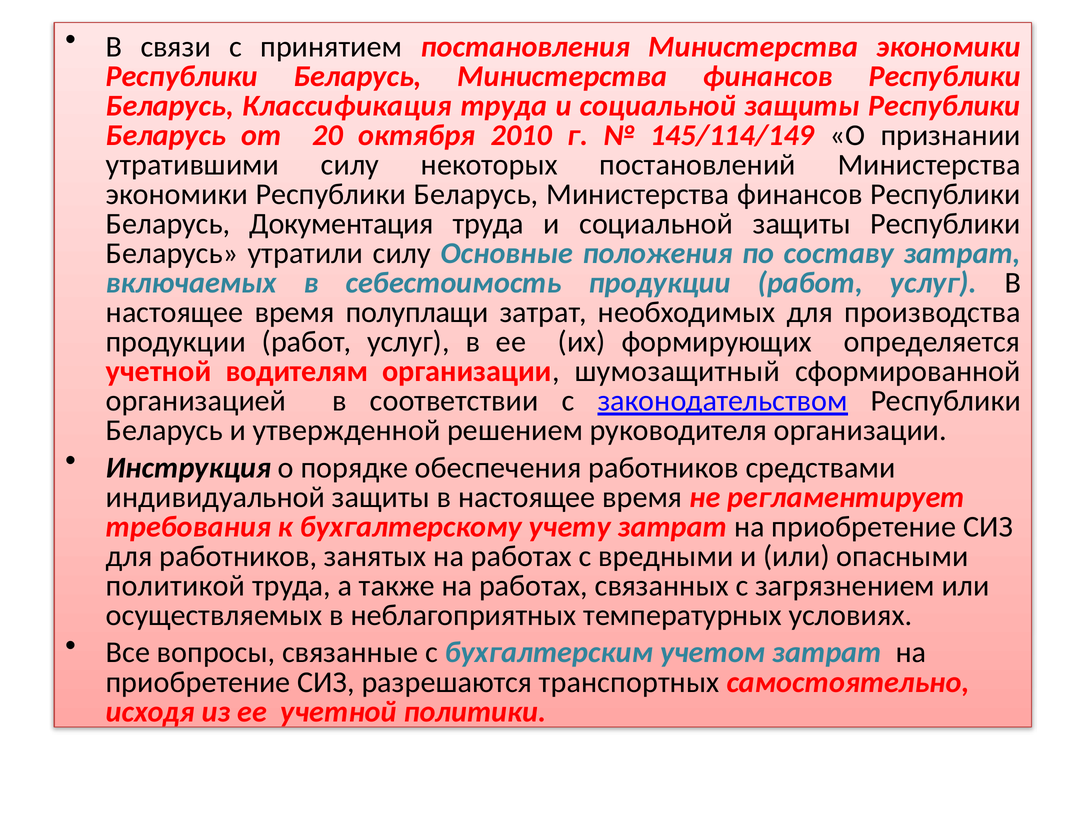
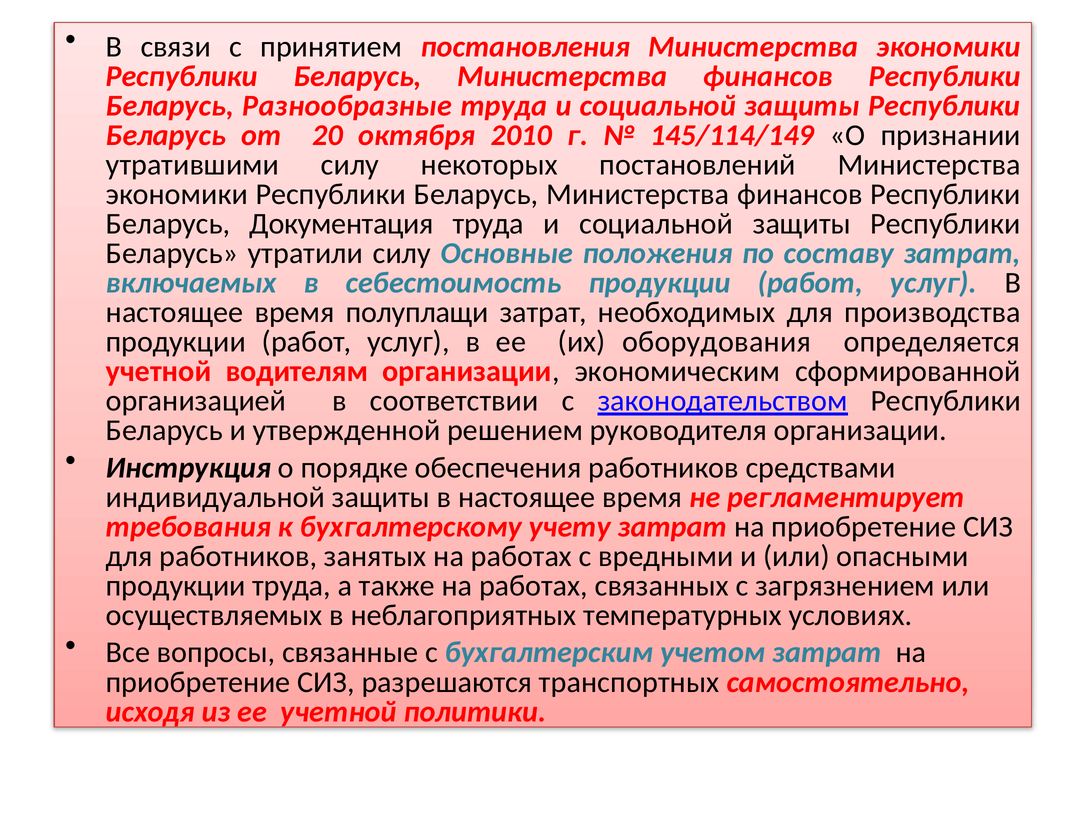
Классификация: Классификация -> Разнообразные (347, 106)
формирующих: формирующих -> оборудования (717, 342)
шумозащитный: шумозащитный -> экономическим (677, 372)
политикой: политикой -> продукции (176, 586)
